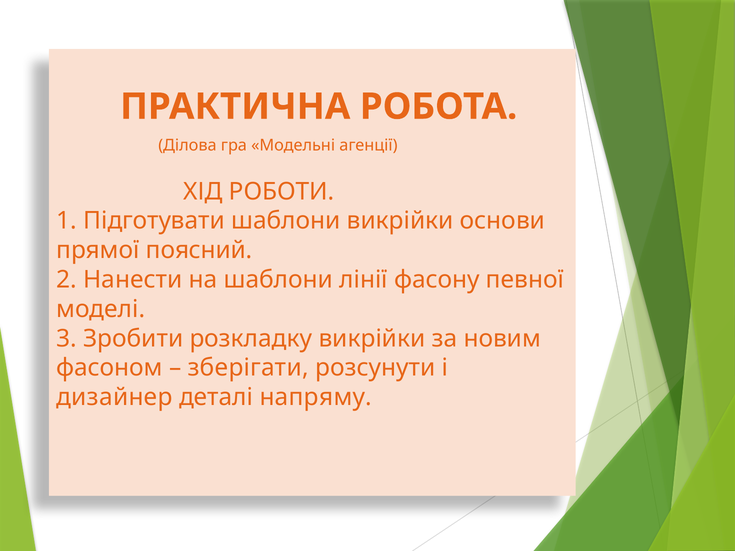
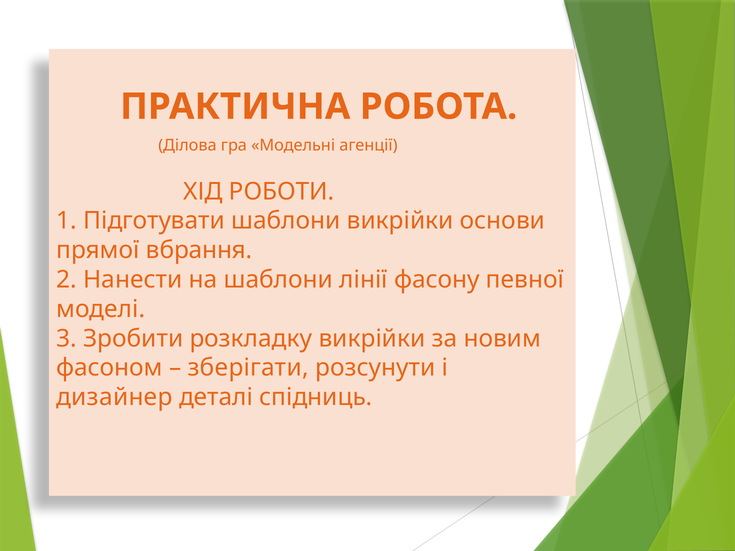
поясний: поясний -> вбрання (199, 250)
напряму: напряму -> спідниць (316, 397)
